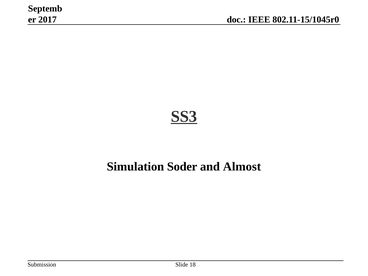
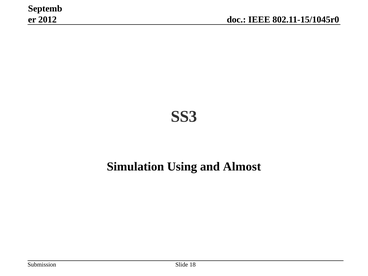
2017: 2017 -> 2012 (47, 20)
SS3 underline: present -> none (184, 116)
Soder: Soder -> Using (182, 166)
